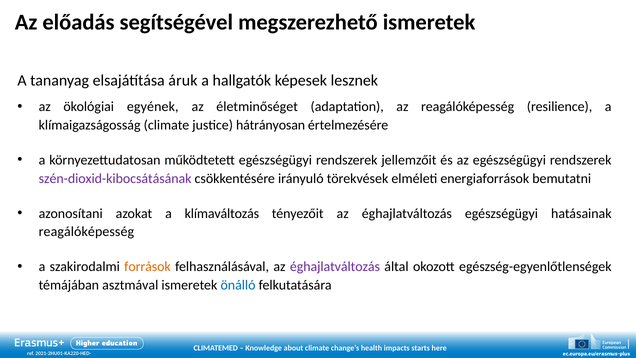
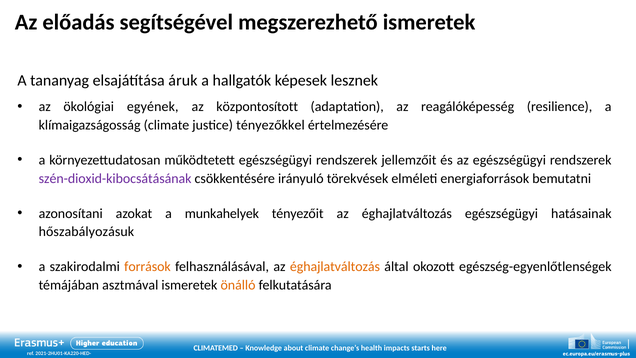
életminőséget: életminőséget -> központosított (257, 107)
hátrányosan: hátrányosan -> tényezőkkel (270, 125)
klímaváltozás: klímaváltozás -> munkahelyek (222, 213)
reagálóképesség: reagálóképesség -> hőszabályozásuk (86, 232)
éghajlatváltozás colour: purple -> orange (335, 267)
önálló colour: blue -> orange (238, 285)
